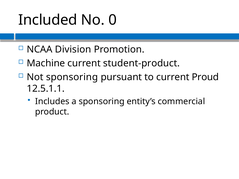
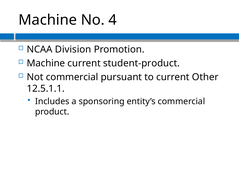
Included: Included -> Machine (48, 20)
0: 0 -> 4 (113, 20)
Not sponsoring: sponsoring -> commercial (72, 77)
Proud: Proud -> Other (205, 77)
